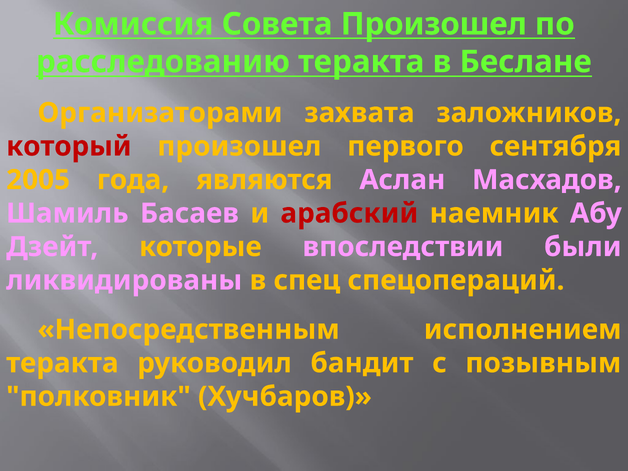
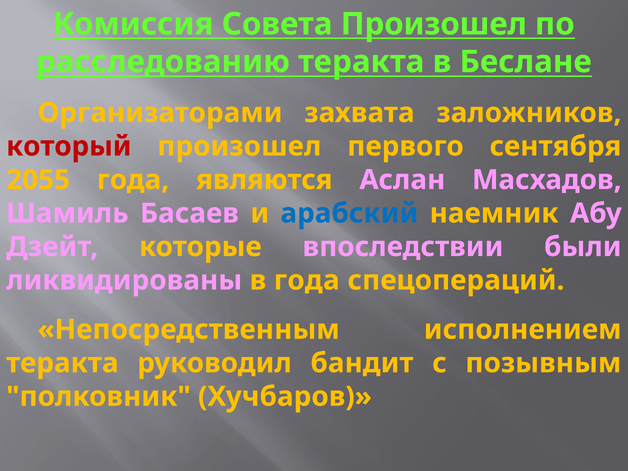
2005: 2005 -> 2055 (38, 180)
арабский colour: red -> blue (349, 213)
в спец: спец -> года (307, 280)
